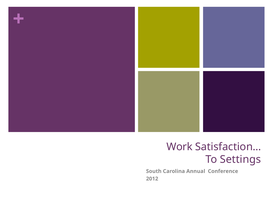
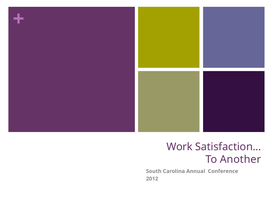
Settings: Settings -> Another (240, 159)
